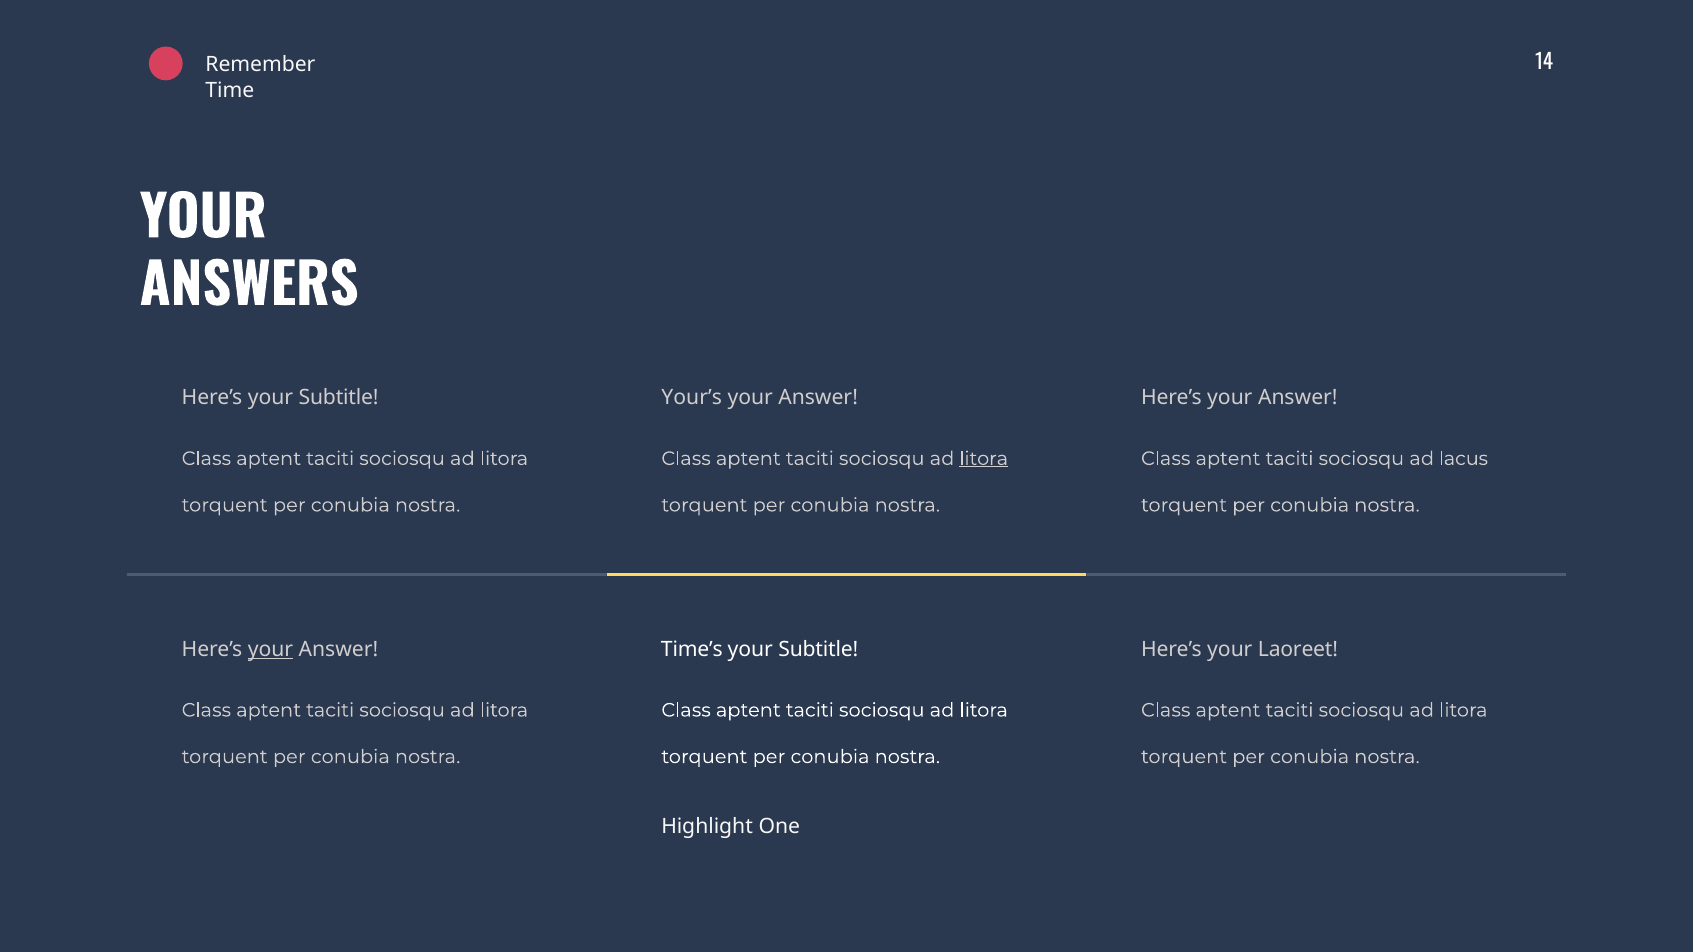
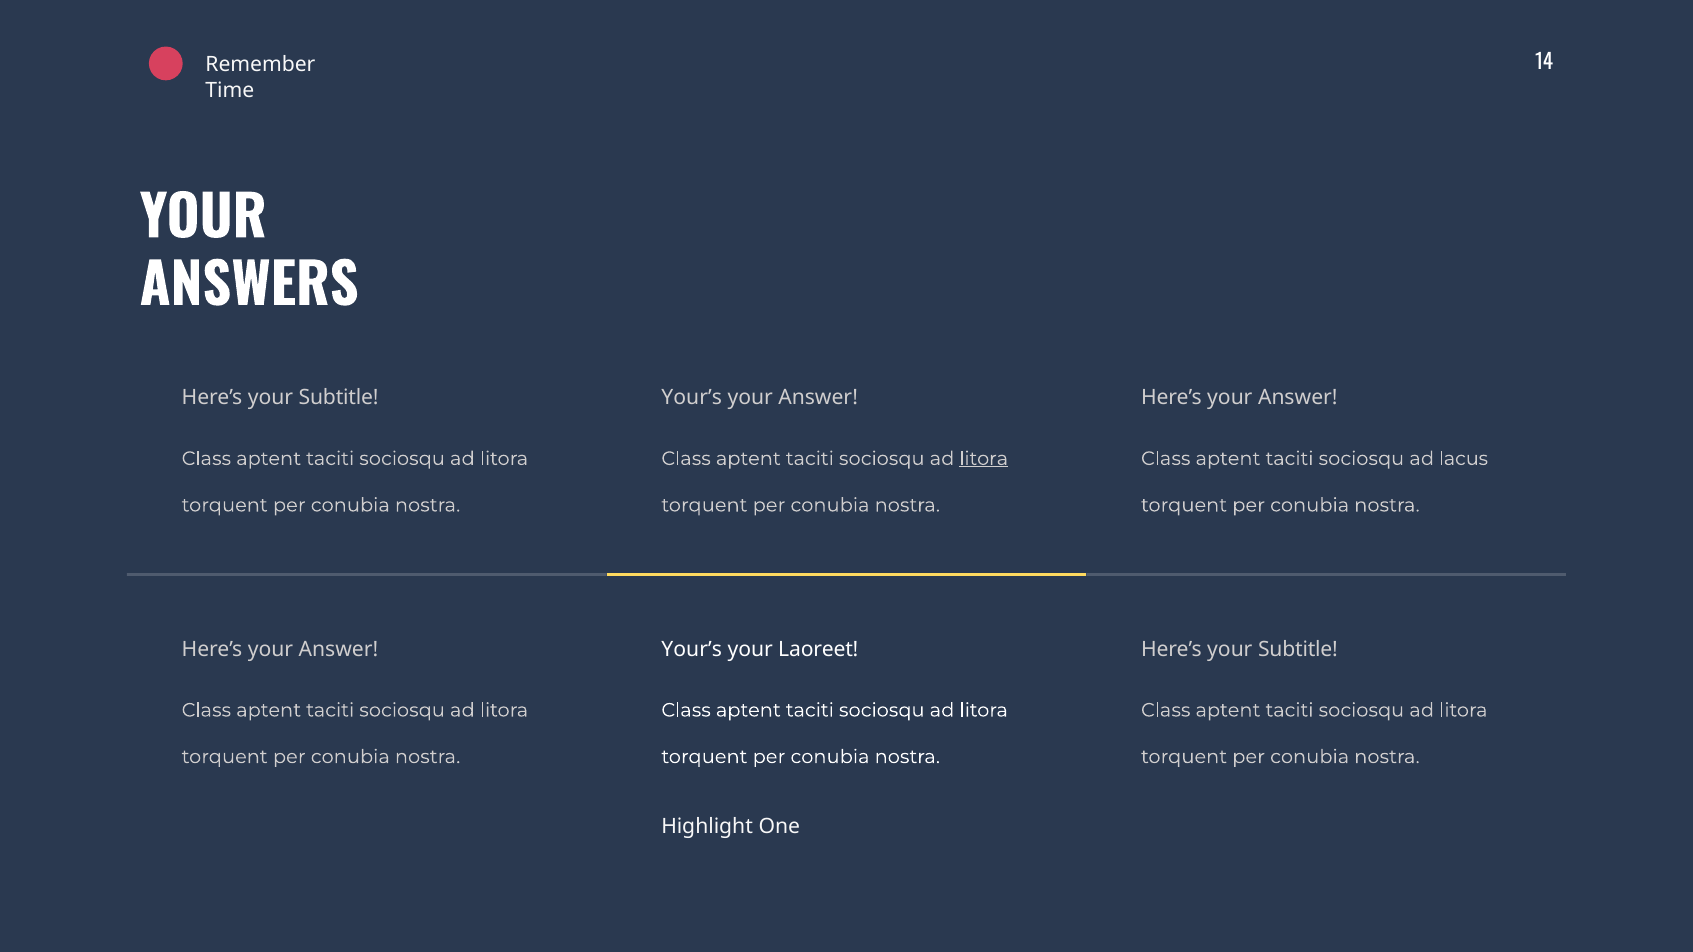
your underline: present -> none (270, 650)
Time’s: Time’s -> Your’s (692, 650)
Subtitle: Subtitle -> Laoreet (818, 650)
Laoreet: Laoreet -> Subtitle (1298, 650)
